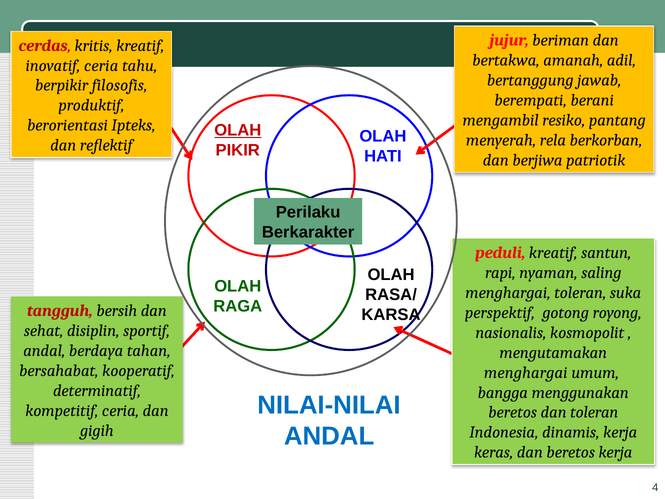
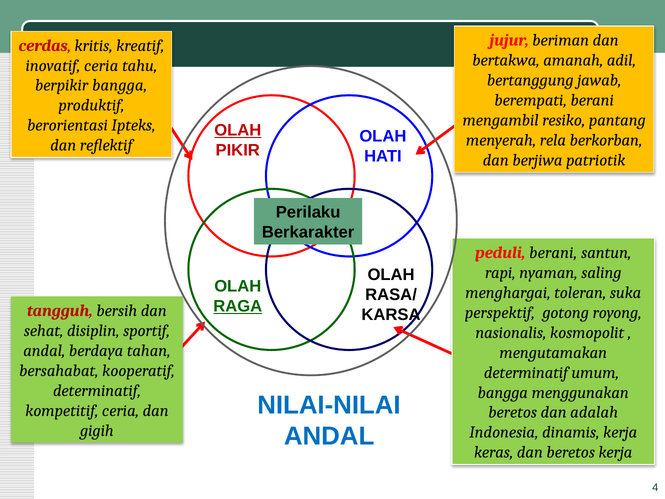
berpikir filosofis: filosofis -> bangga (120, 85)
peduli kreatif: kreatif -> berani (553, 253)
RAGA underline: none -> present (238, 306)
menghargai: menghargai -> determinatif (526, 372)
dan toleran: toleran -> adalah (594, 412)
